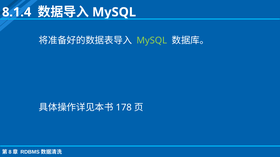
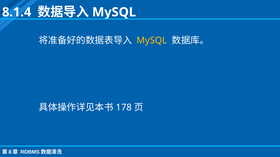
MySQL colour: light green -> yellow (152, 41)
